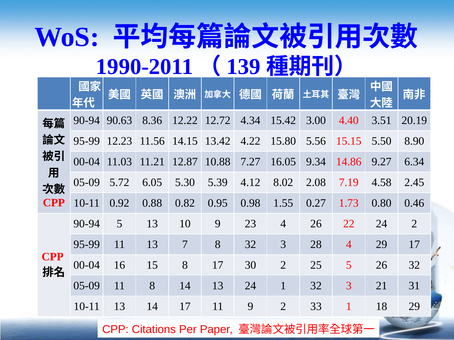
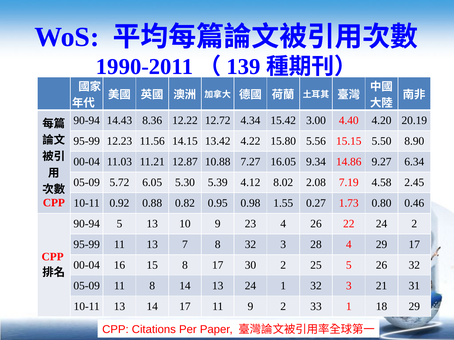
90.63: 90.63 -> 14.43 (119, 121)
3.51: 3.51 -> 4.20 (382, 121)
